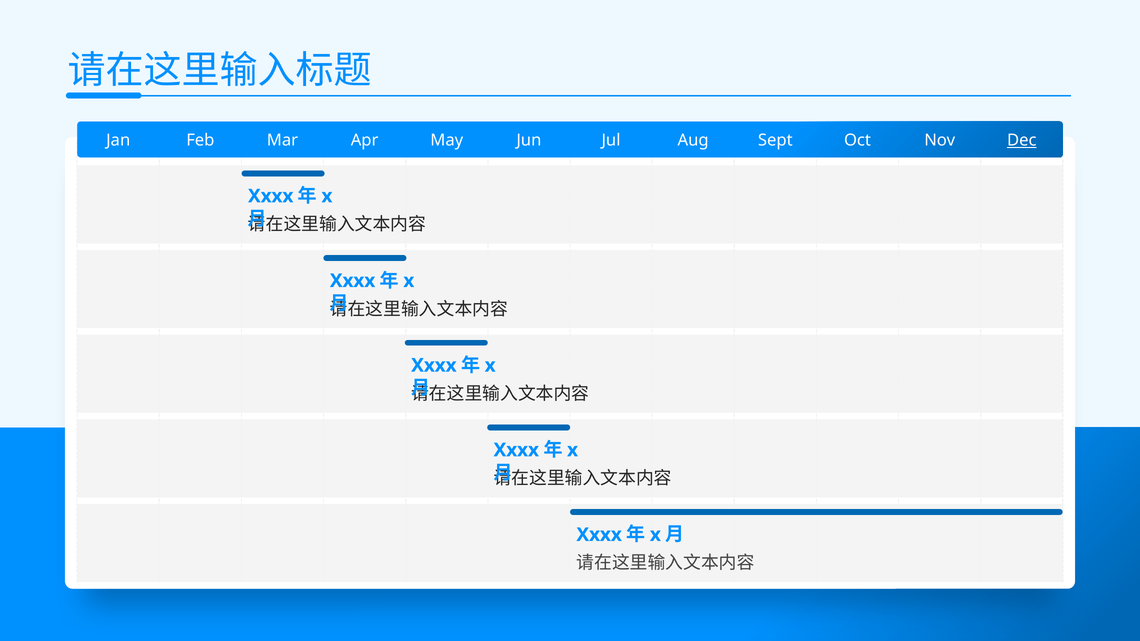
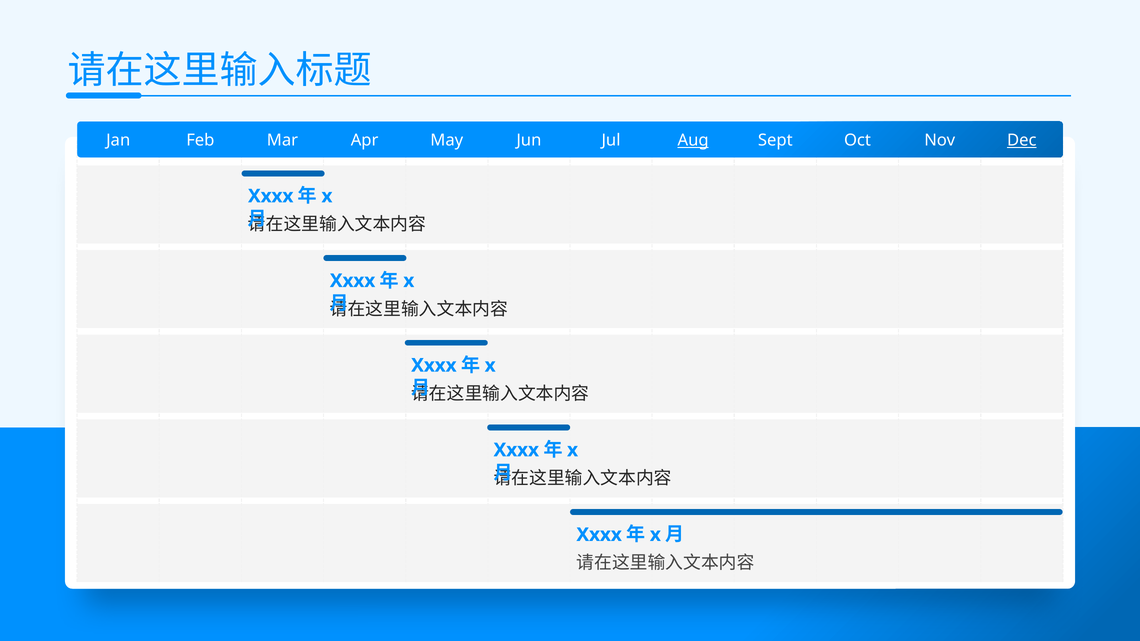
Aug underline: none -> present (693, 141)
